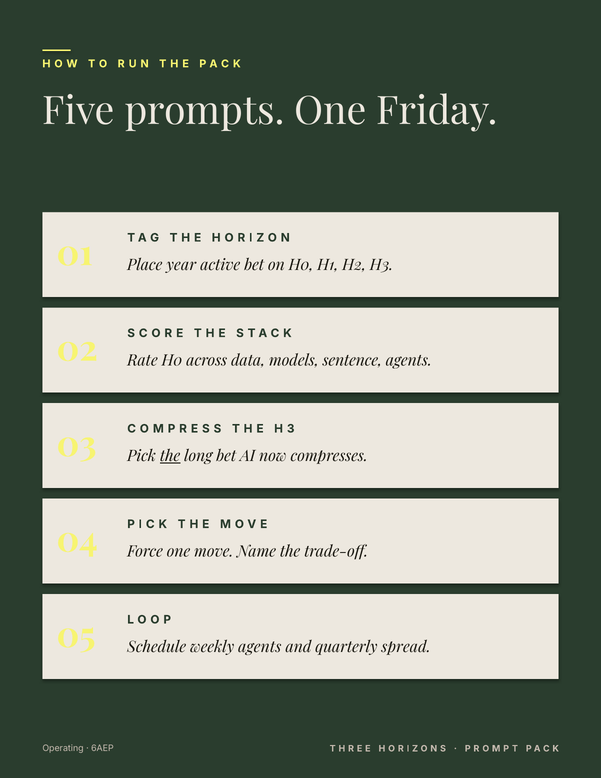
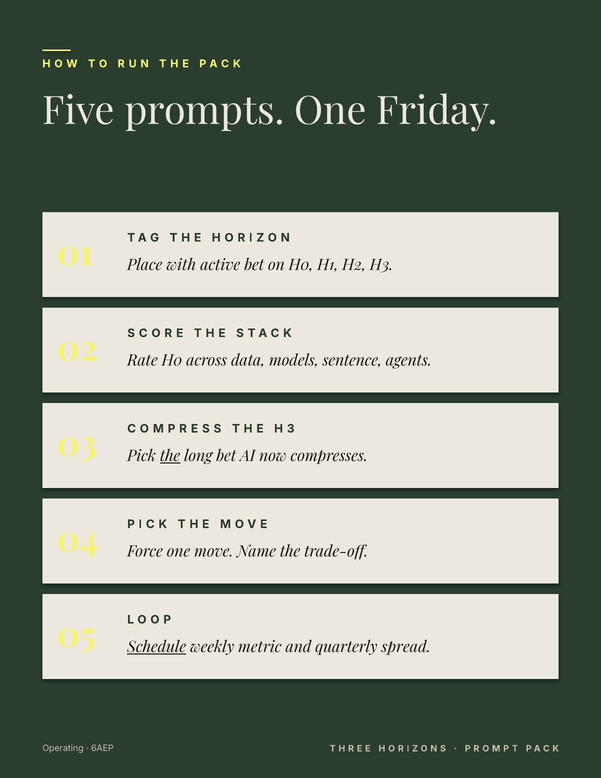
year: year -> with (181, 265)
Schedule underline: none -> present (157, 647)
weekly agents: agents -> metric (260, 647)
